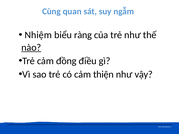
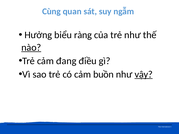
Nhiệm: Nhiệm -> Hưởng (38, 35)
đồng: đồng -> đang (66, 61)
thiện: thiện -> buồn (103, 74)
vậy underline: none -> present (144, 74)
